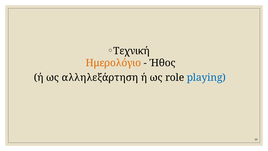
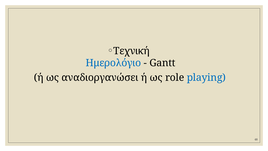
Ημερολόγιο colour: orange -> blue (113, 63)
Ήθος: Ήθος -> Gantt (162, 63)
αλληλεξάρτηση: αλληλεξάρτηση -> αναδιοργανώσει (100, 77)
